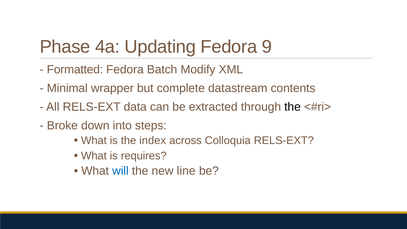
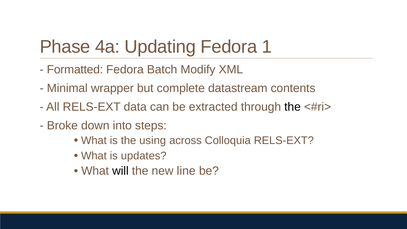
9: 9 -> 1 (267, 47)
index: index -> using (153, 140)
requires: requires -> updates (144, 156)
will colour: blue -> black (120, 171)
